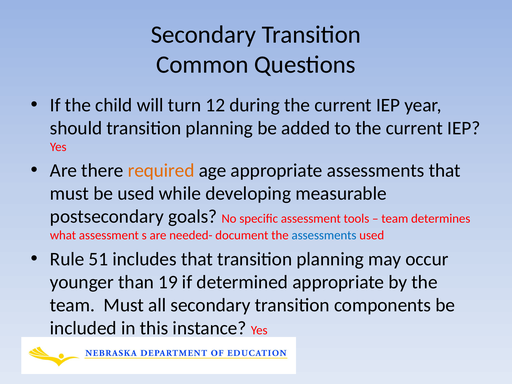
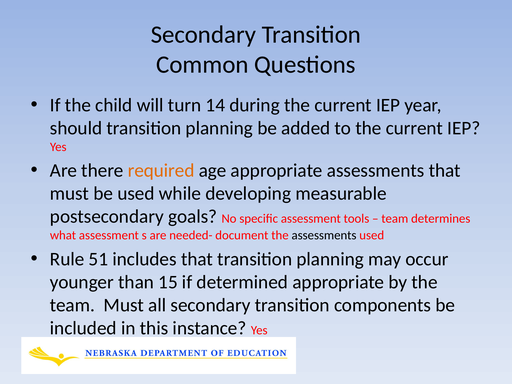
12: 12 -> 14 (215, 105)
assessments colour: blue -> black (324, 235)
19: 19 -> 15 (168, 282)
